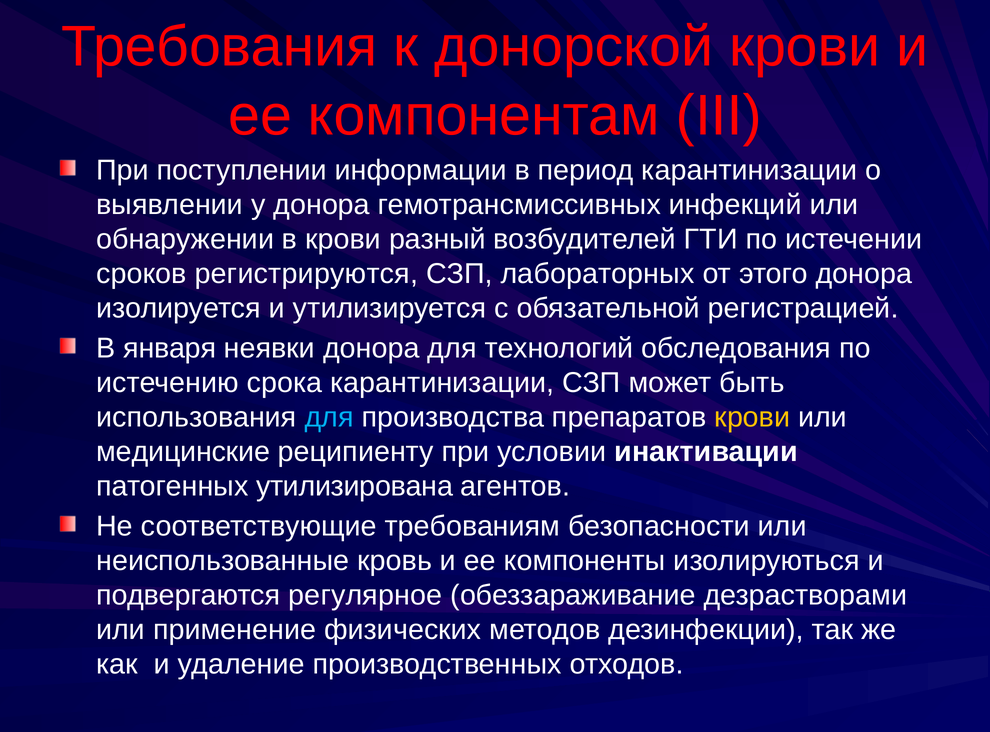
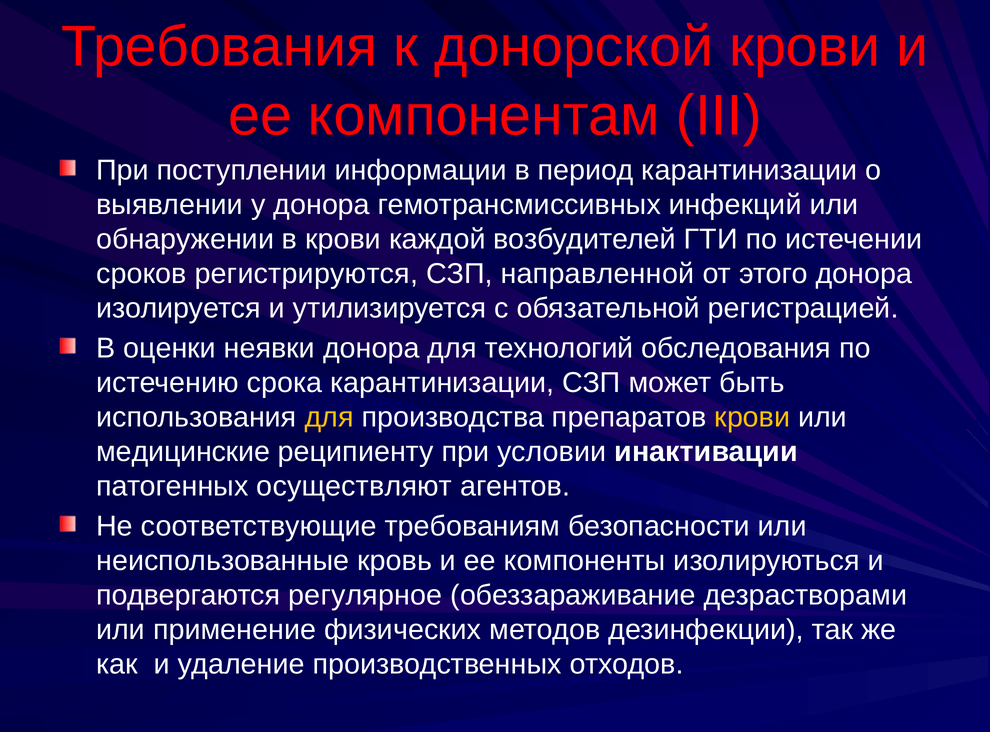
разный: разный -> каждой (437, 239)
лабораторных: лабораторных -> направленной (597, 274)
января: января -> оценки (170, 348)
для colour: light blue -> yellow (329, 417)
утилизирована: утилизирована -> осуществляют (354, 486)
